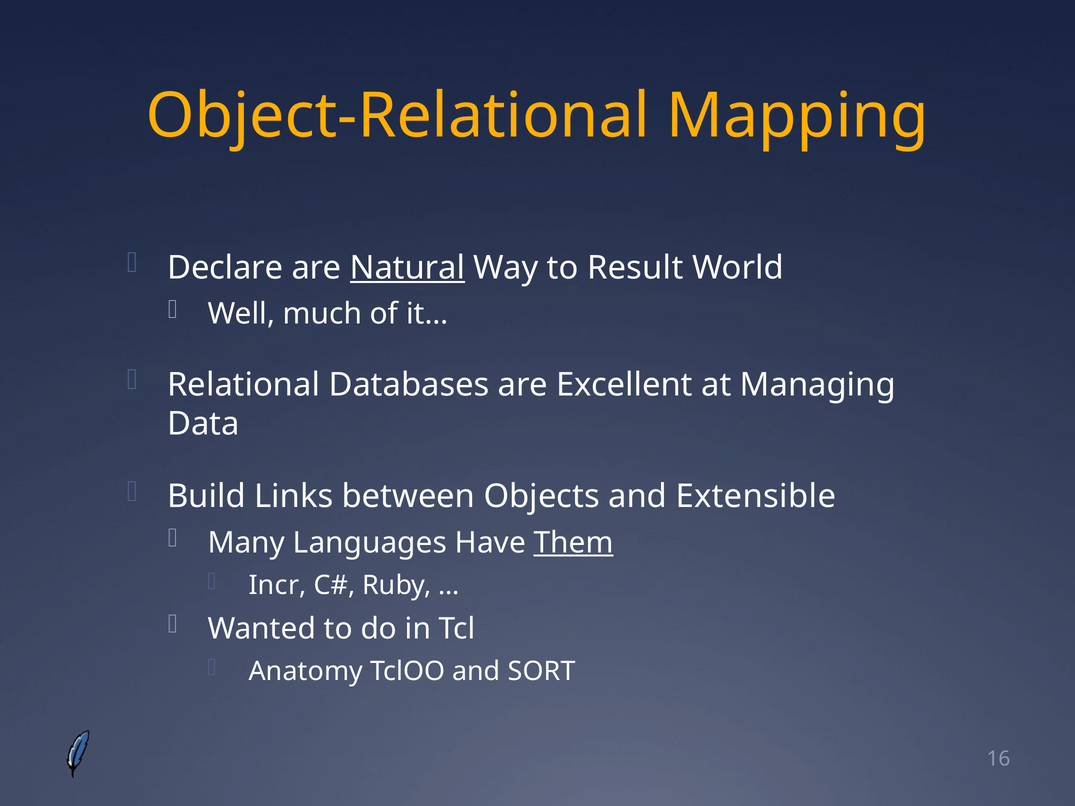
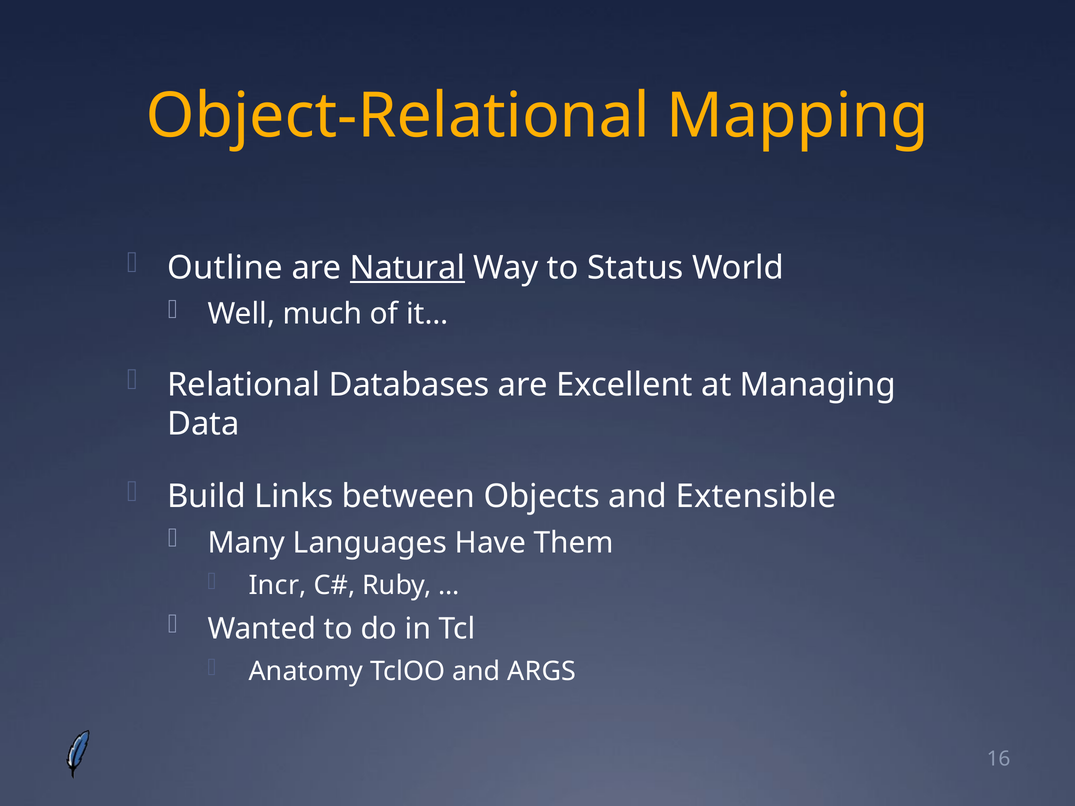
Declare: Declare -> Outline (225, 268)
Result: Result -> Status (635, 268)
Them underline: present -> none (574, 543)
SORT: SORT -> ARGS (542, 672)
